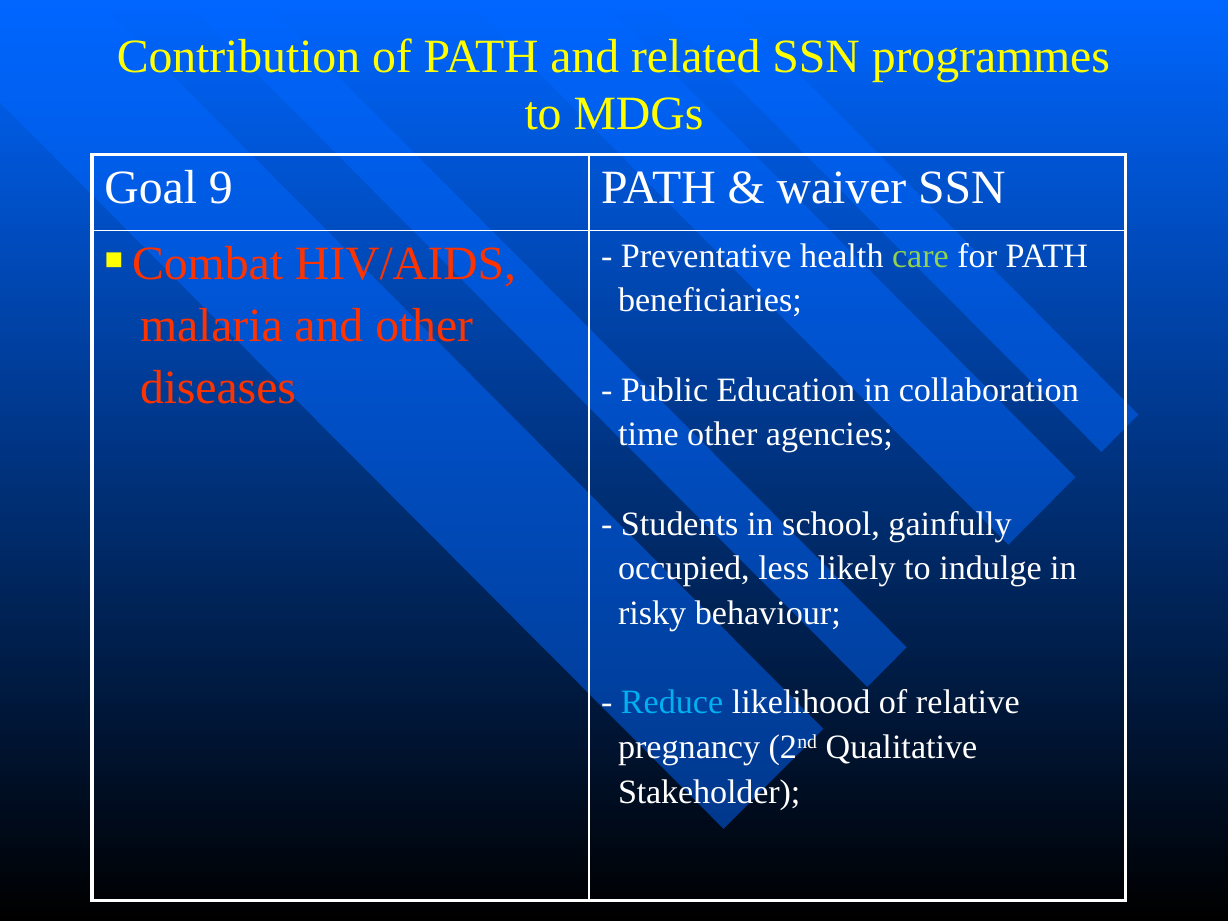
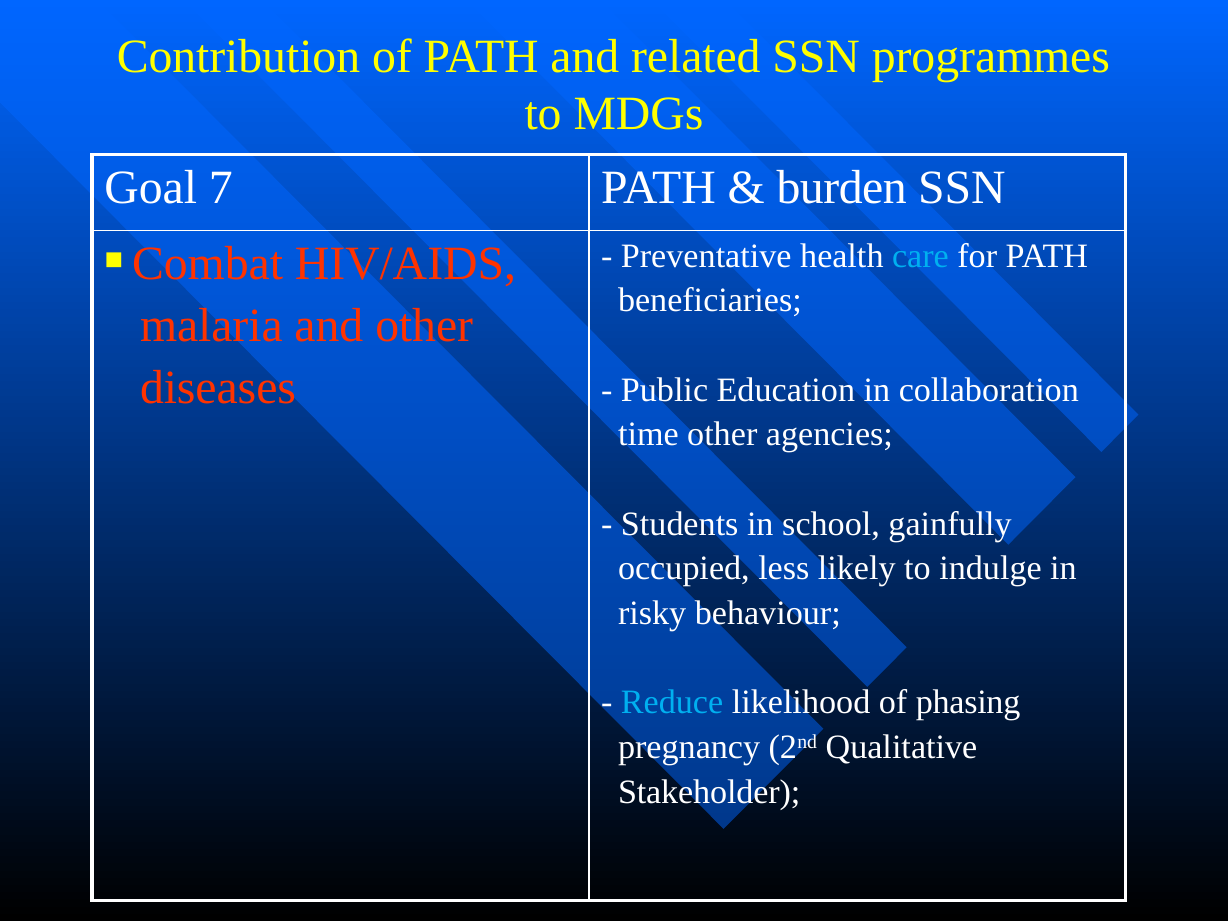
9: 9 -> 7 (221, 188)
waiver: waiver -> burden (842, 188)
care colour: light green -> light blue (920, 256)
relative: relative -> phasing (968, 703)
